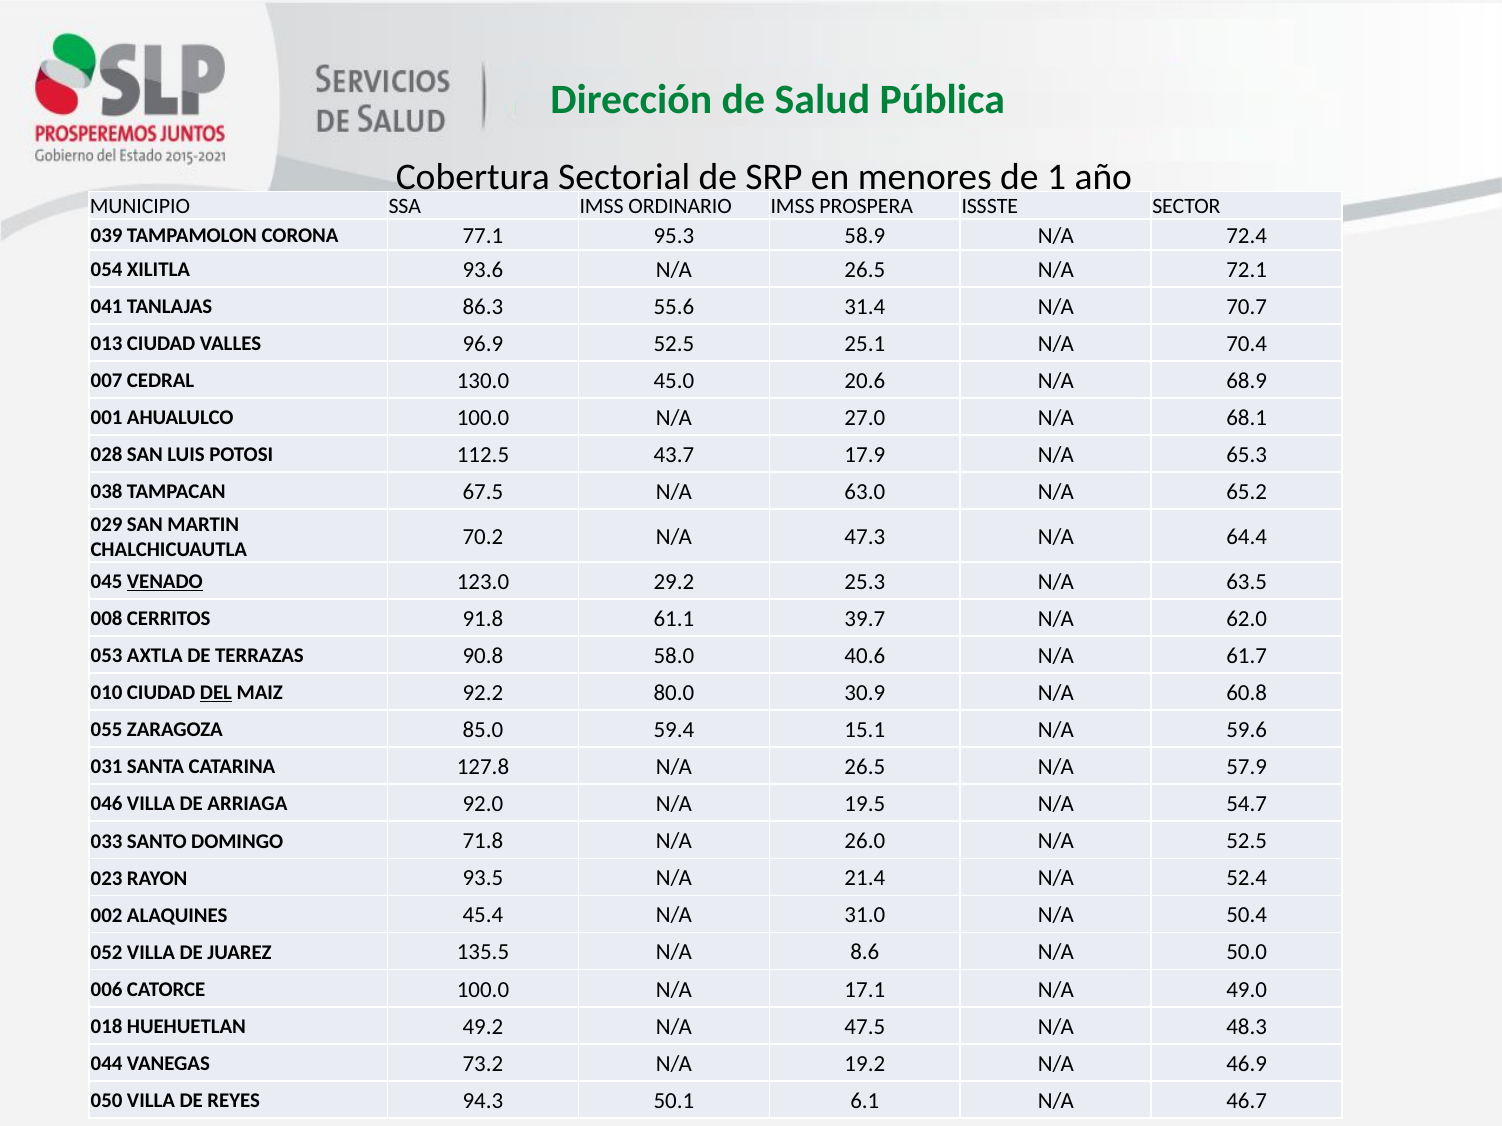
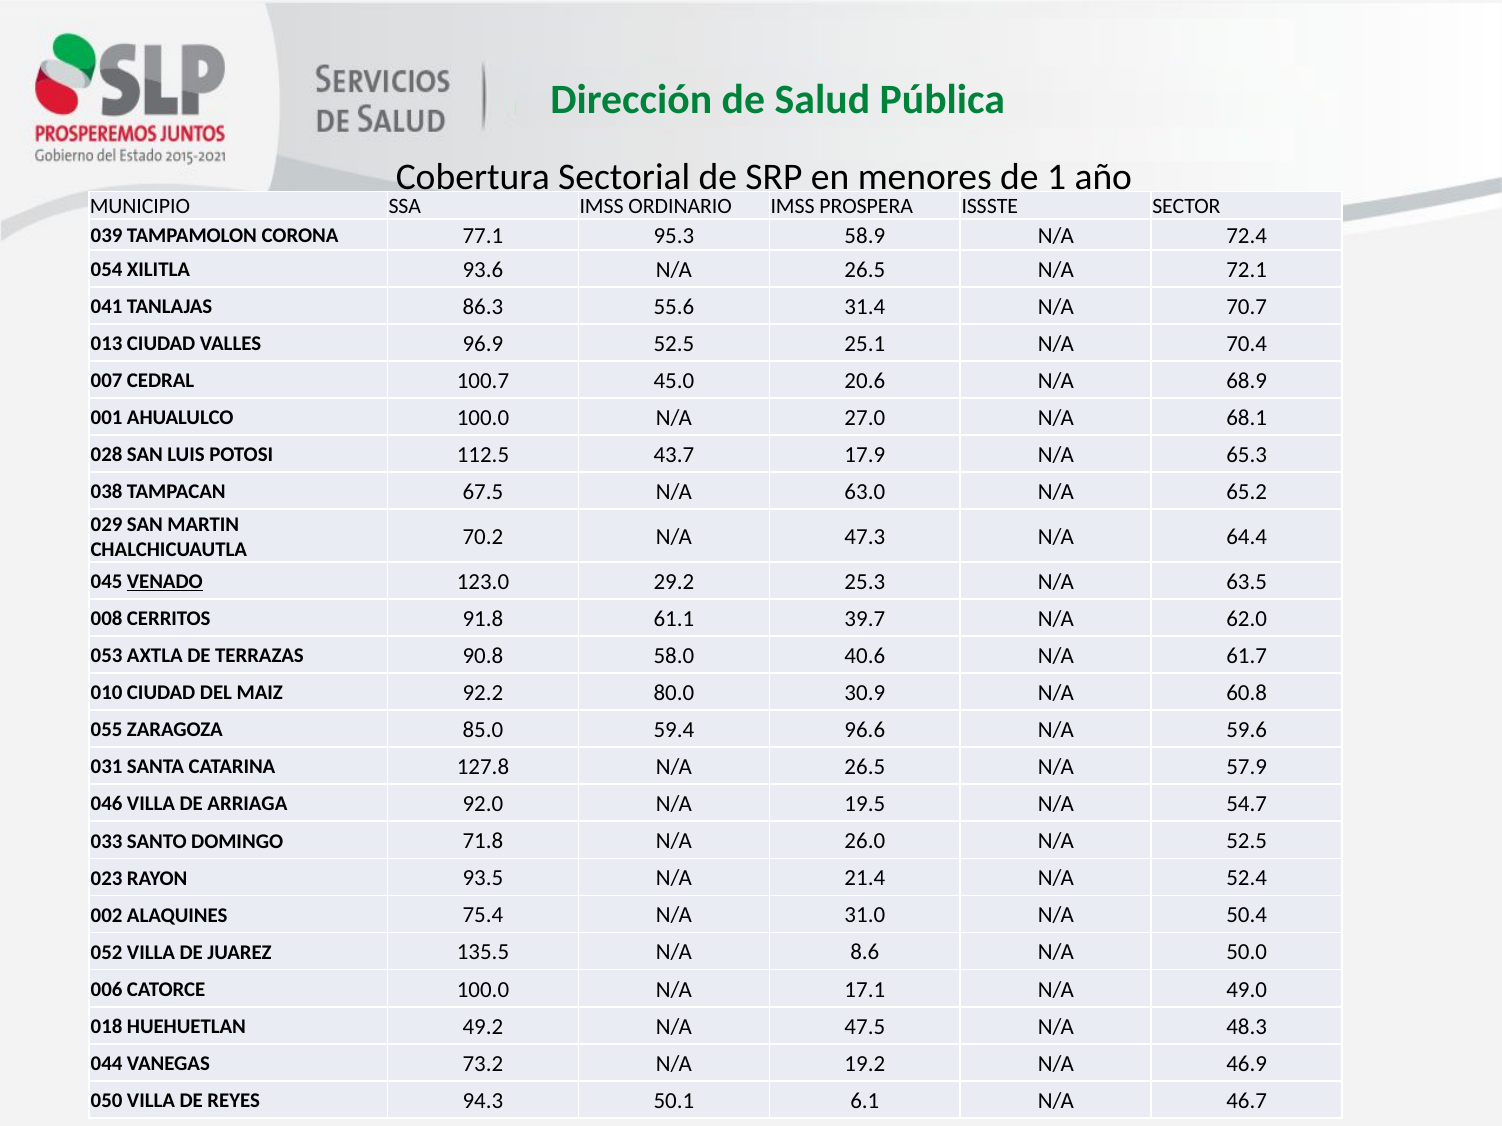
130.0: 130.0 -> 100.7 (483, 381)
DEL underline: present -> none (216, 693)
15.1: 15.1 -> 96.6 (865, 730)
45.4: 45.4 -> 75.4 (483, 916)
